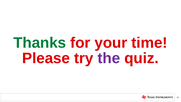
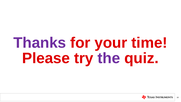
Thanks colour: green -> purple (40, 43)
